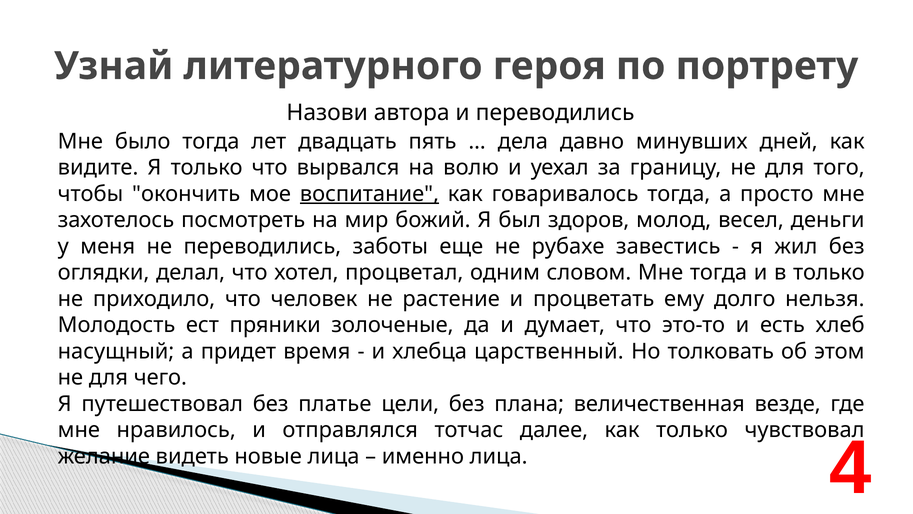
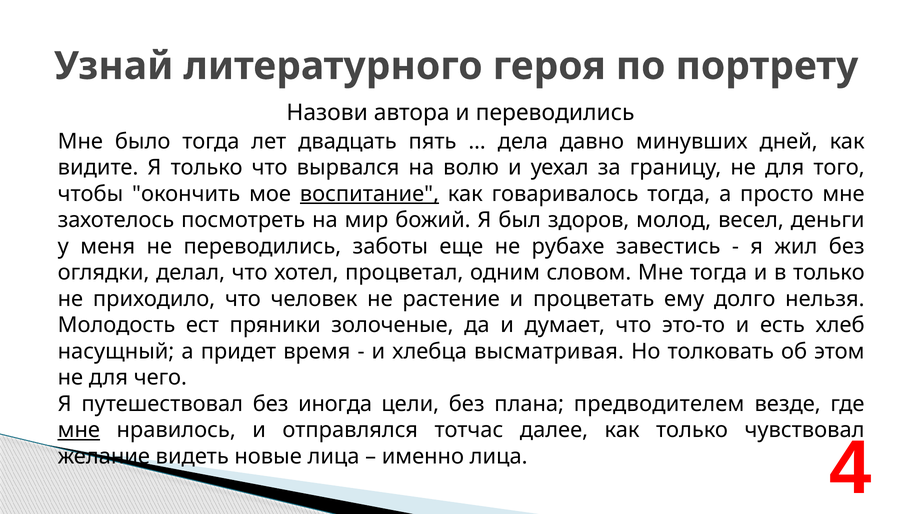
царственный: царственный -> высматривая (549, 351)
платье: платье -> иногда (335, 404)
величественная: величественная -> предводителем (659, 404)
мне underline: none -> present (79, 430)
